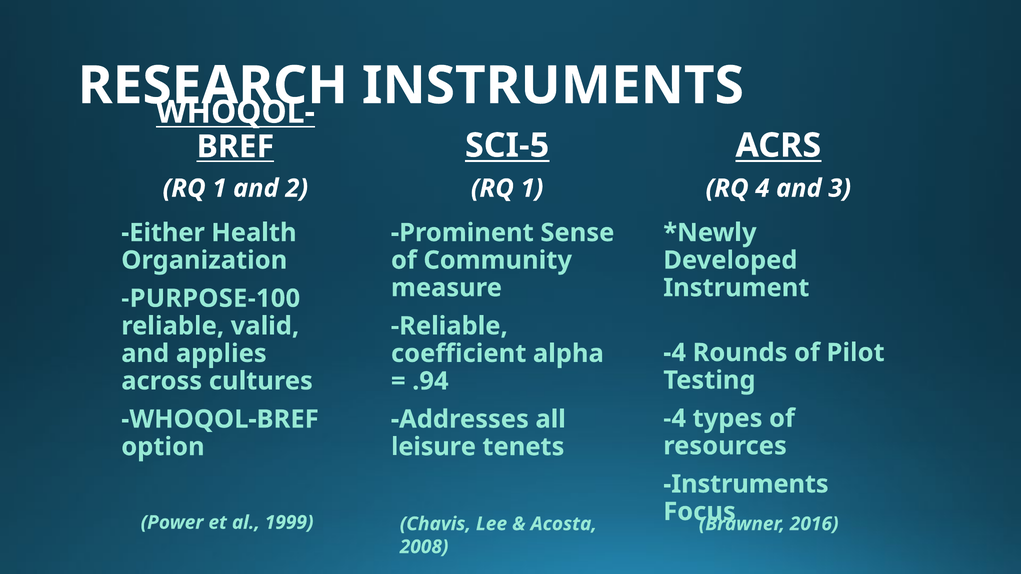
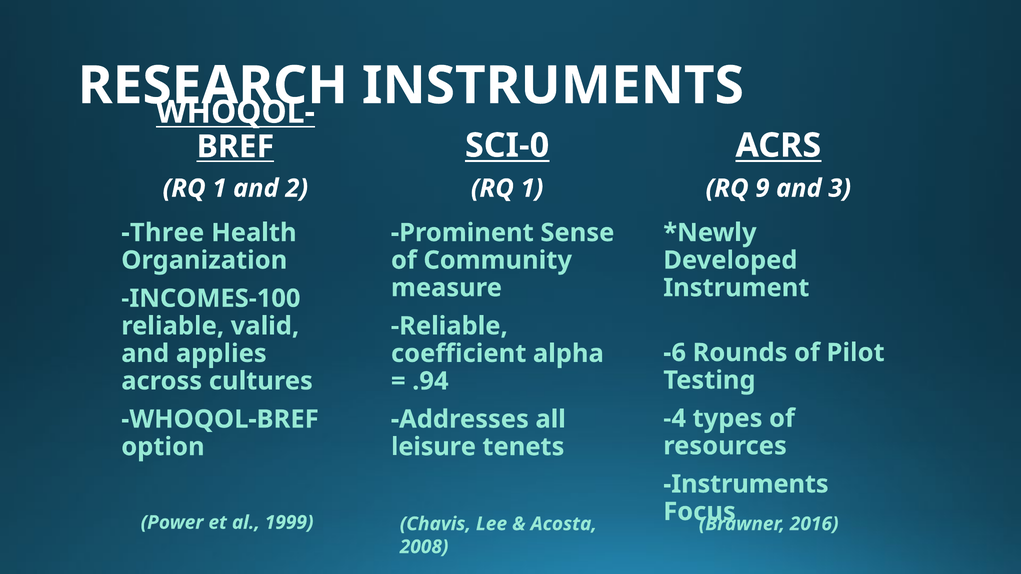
SCI-5: SCI-5 -> SCI-0 (507, 146)
4: 4 -> 9 (762, 188)
Either: Either -> Three (163, 233)
PURPOSE-100: PURPOSE-100 -> INCOMES-100 (211, 299)
-4: -4 -> -6 (675, 353)
